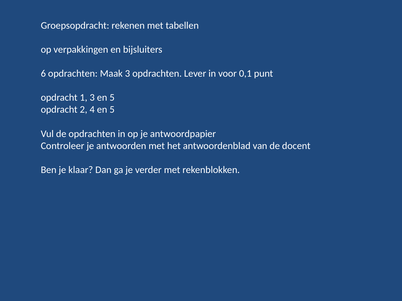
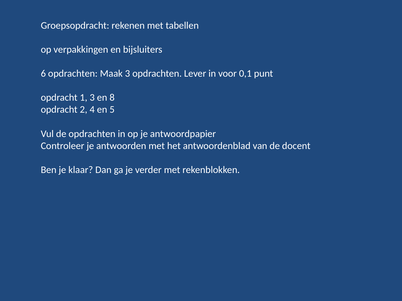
3 en 5: 5 -> 8 (112, 98)
